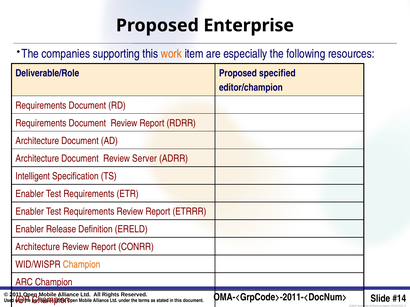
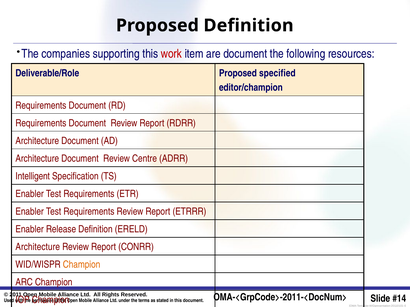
Proposed Enterprise: Enterprise -> Definition (249, 25)
work colour: orange -> red (171, 54)
are especially: especially -> document (245, 54)
Server: Server -> Centre (145, 159)
